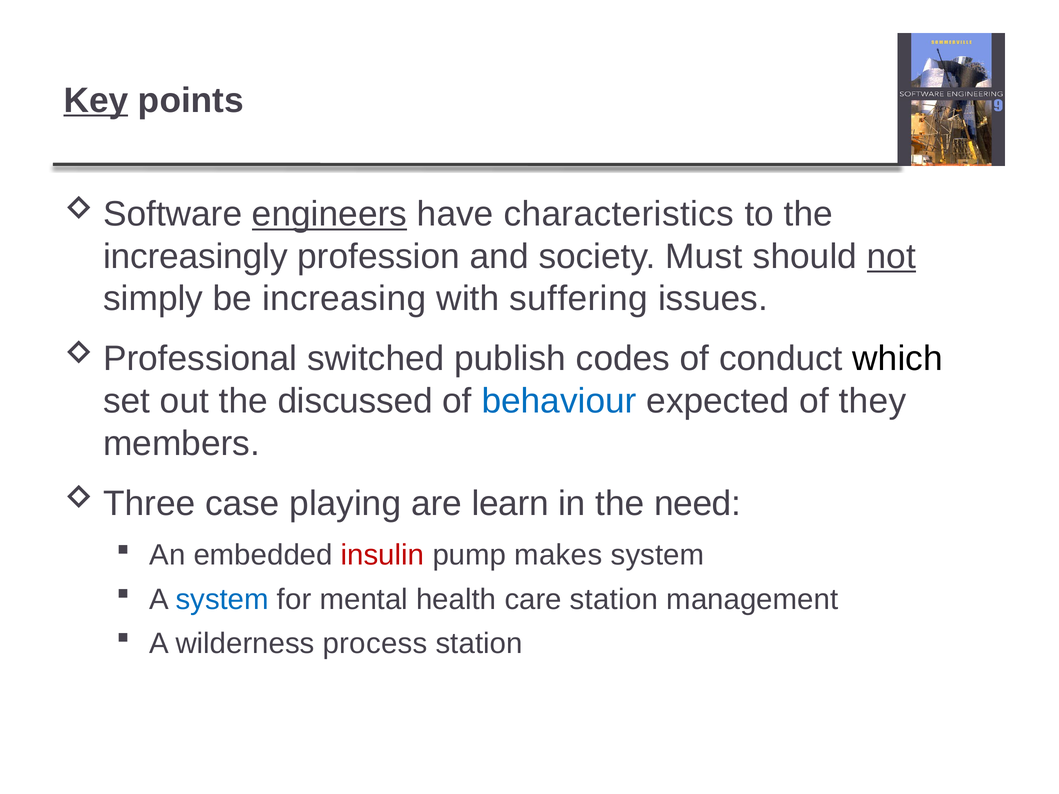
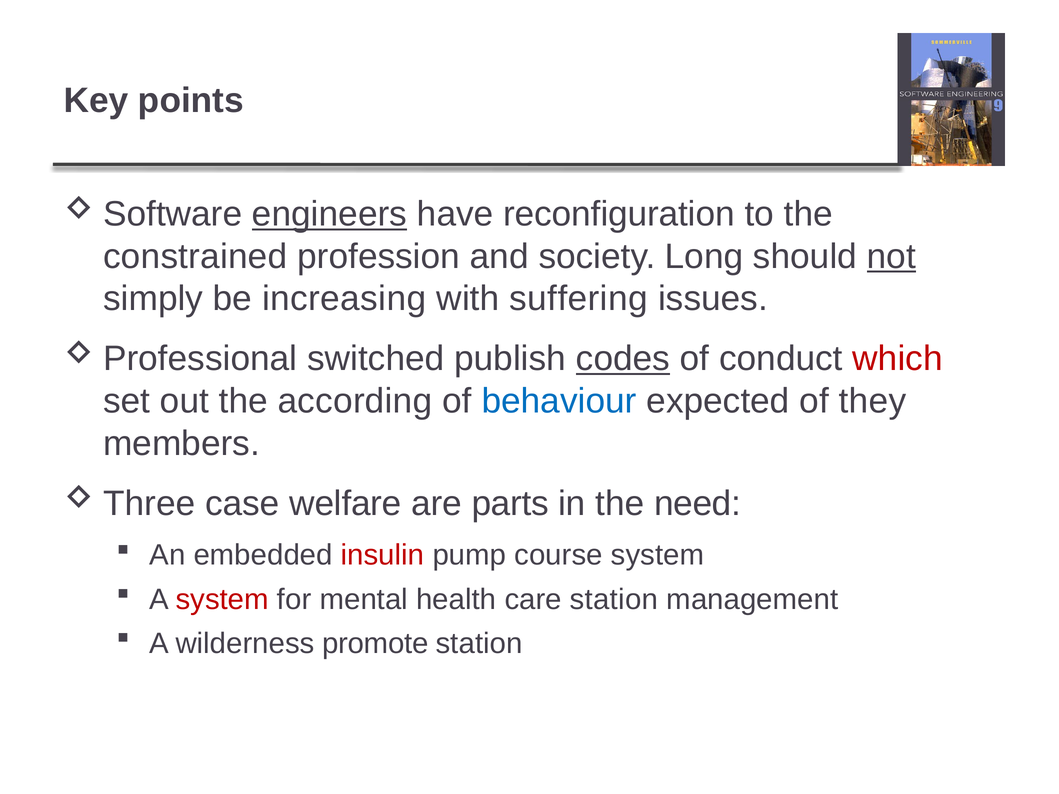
Key underline: present -> none (96, 100)
characteristics: characteristics -> reconfiguration (619, 214)
increasingly: increasingly -> constrained (195, 257)
Must: Must -> Long (704, 257)
codes underline: none -> present (623, 359)
which colour: black -> red (898, 359)
discussed: discussed -> according (355, 401)
playing: playing -> welfare (345, 504)
learn: learn -> parts (510, 504)
makes: makes -> course (559, 555)
system colour: blue -> red (222, 600)
process: process -> promote (375, 644)
